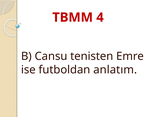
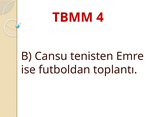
anlatım: anlatım -> toplantı (115, 70)
